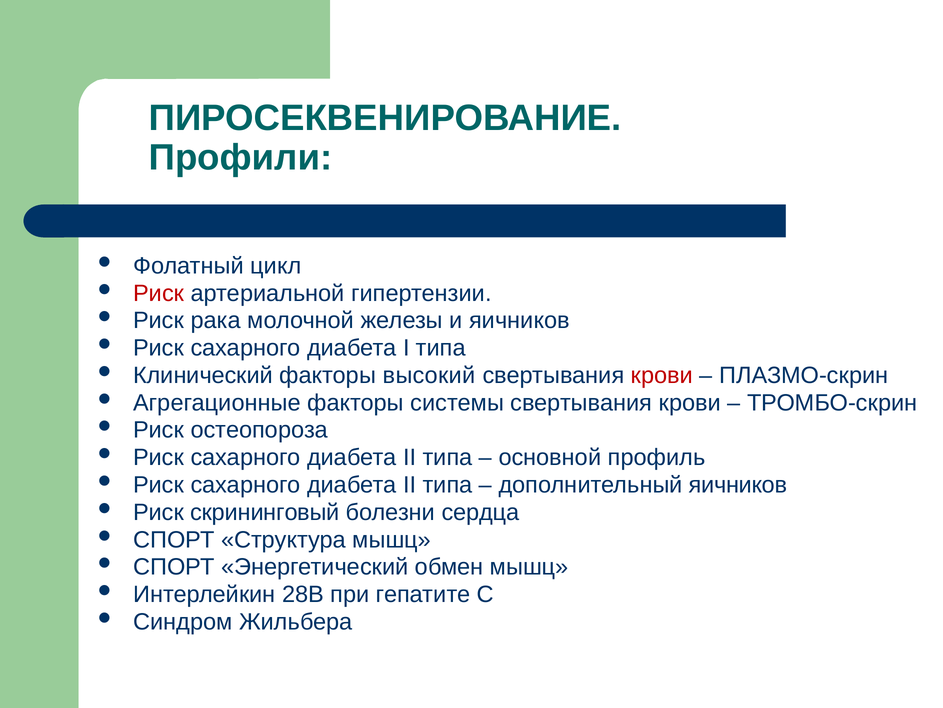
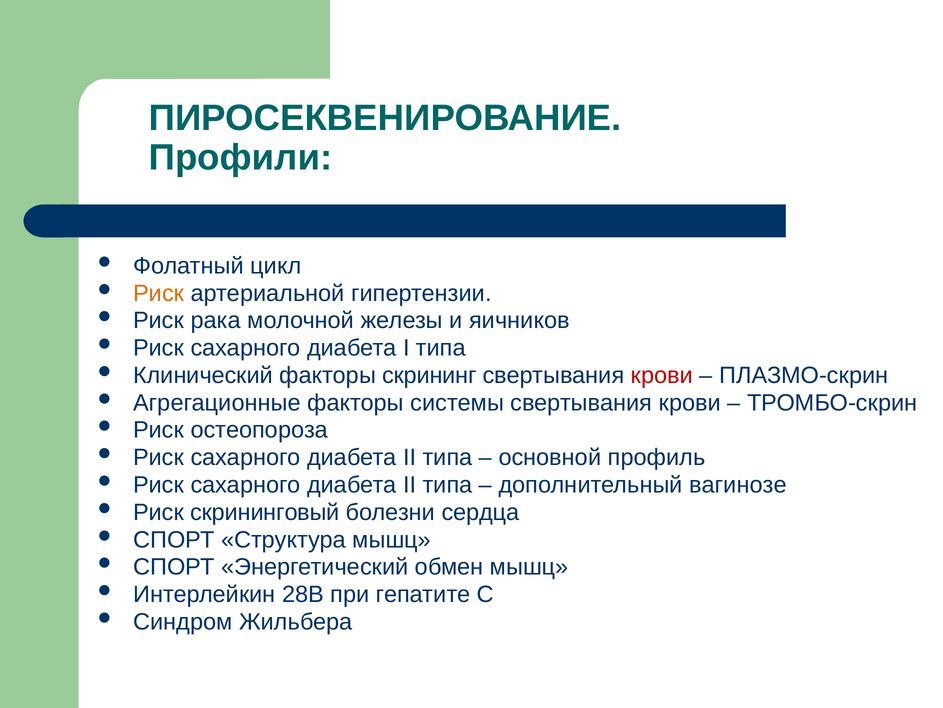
Риск colour: red -> orange (159, 293)
высокий: высокий -> скрининг (429, 375)
дополнительный яичников: яичников -> вагинозе (738, 484)
